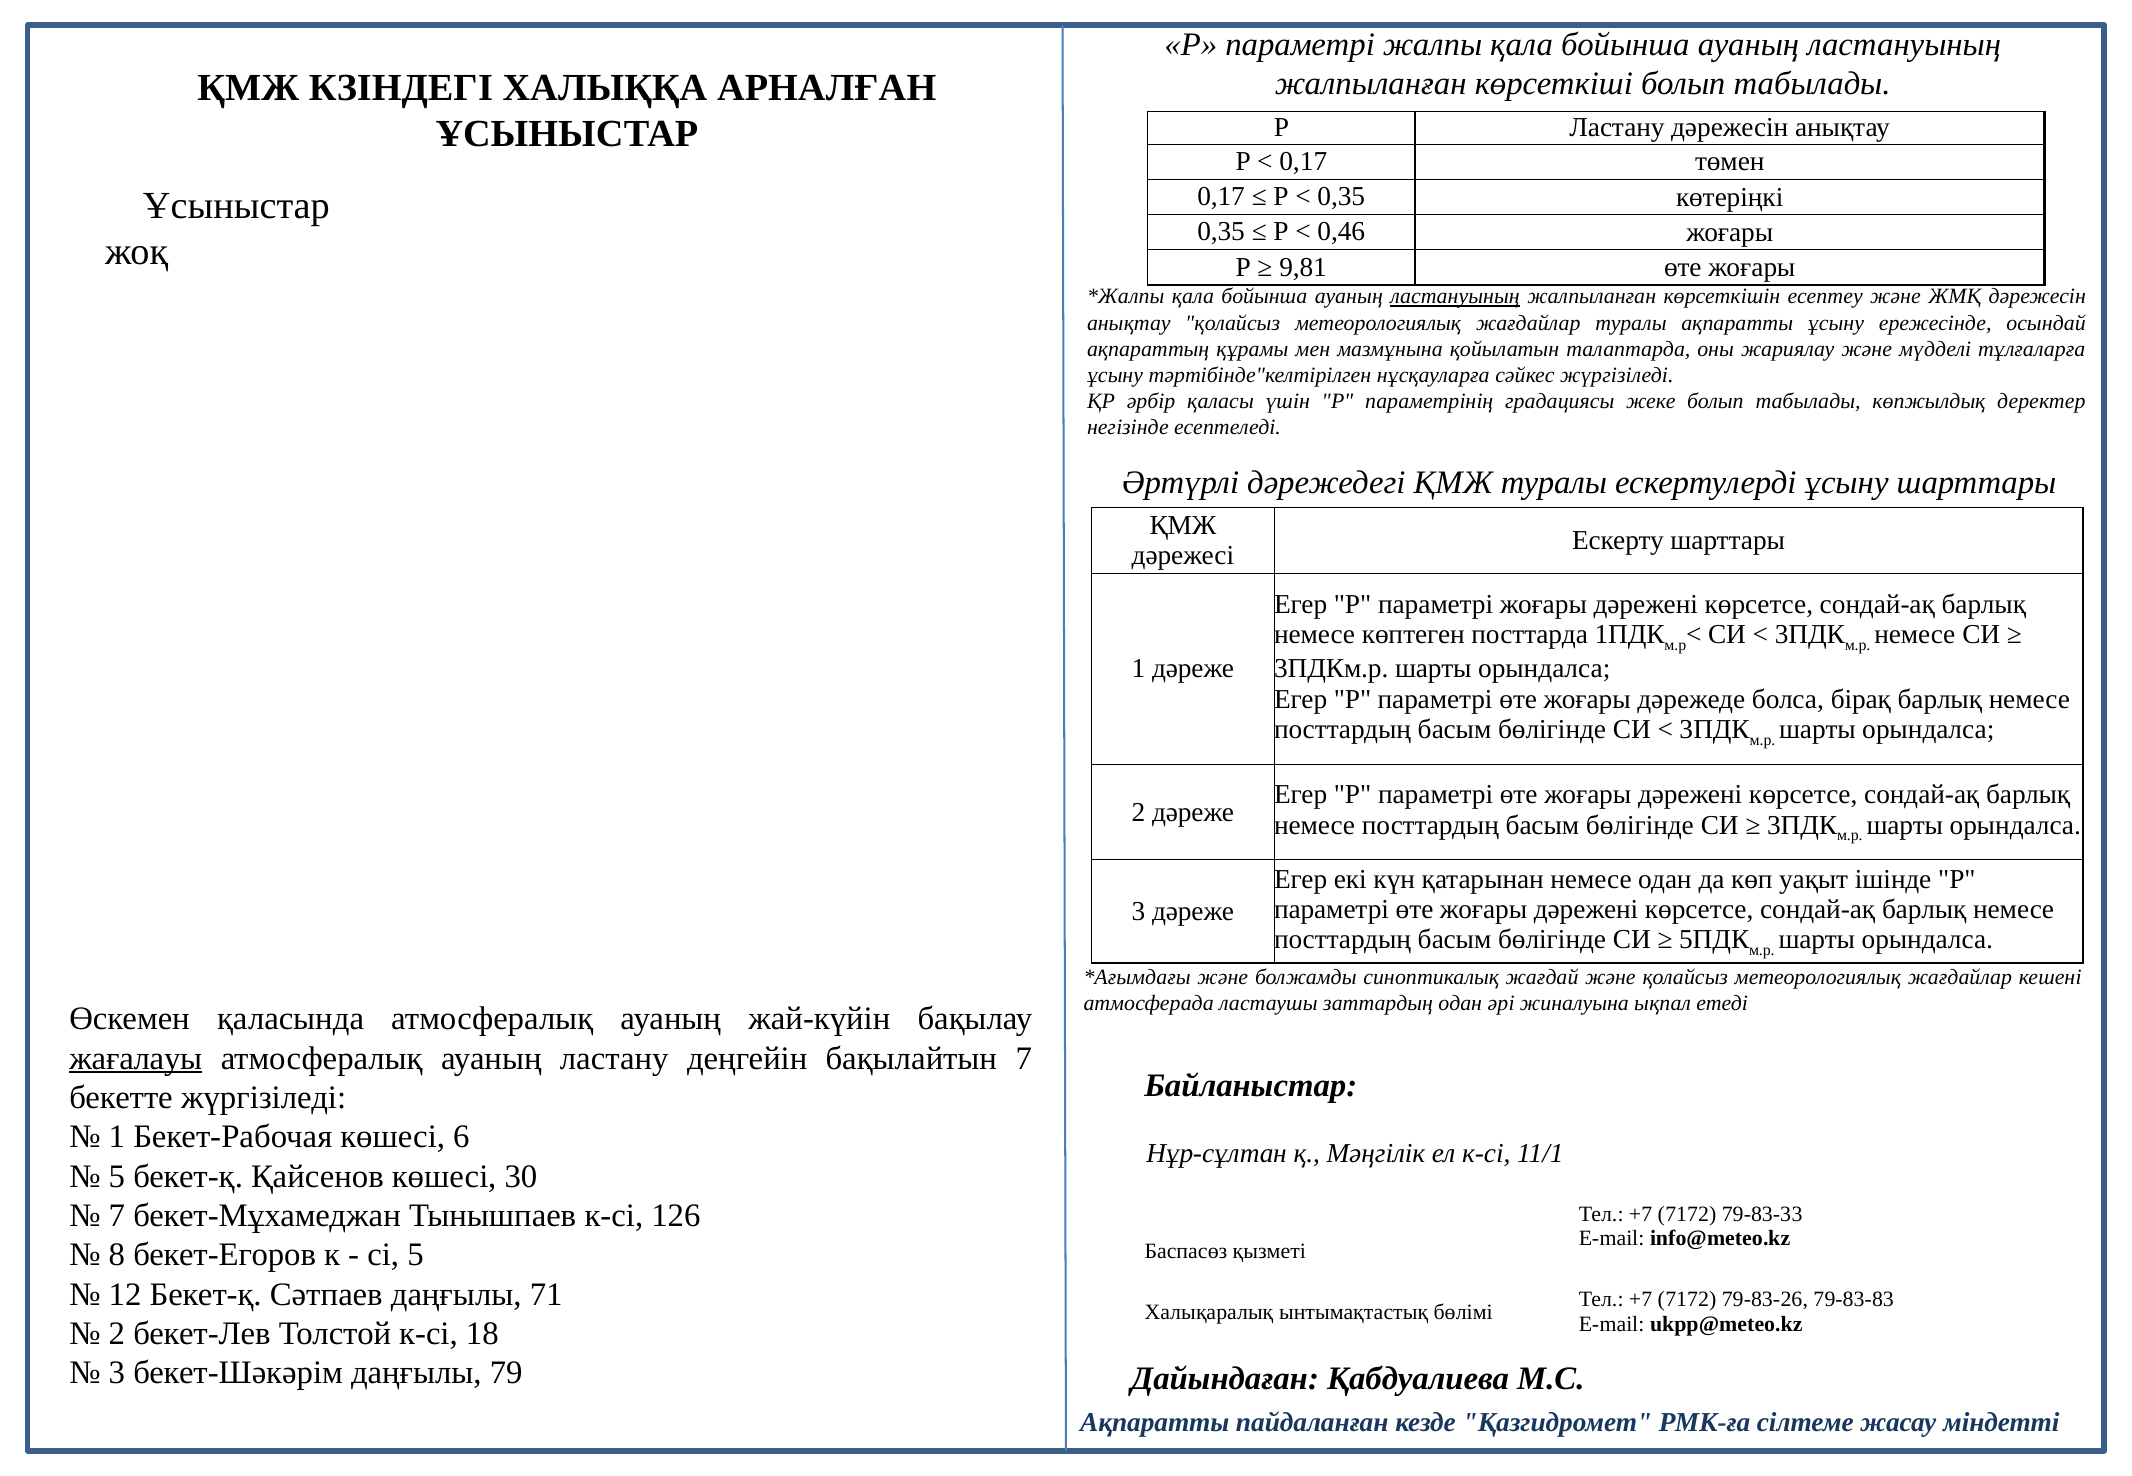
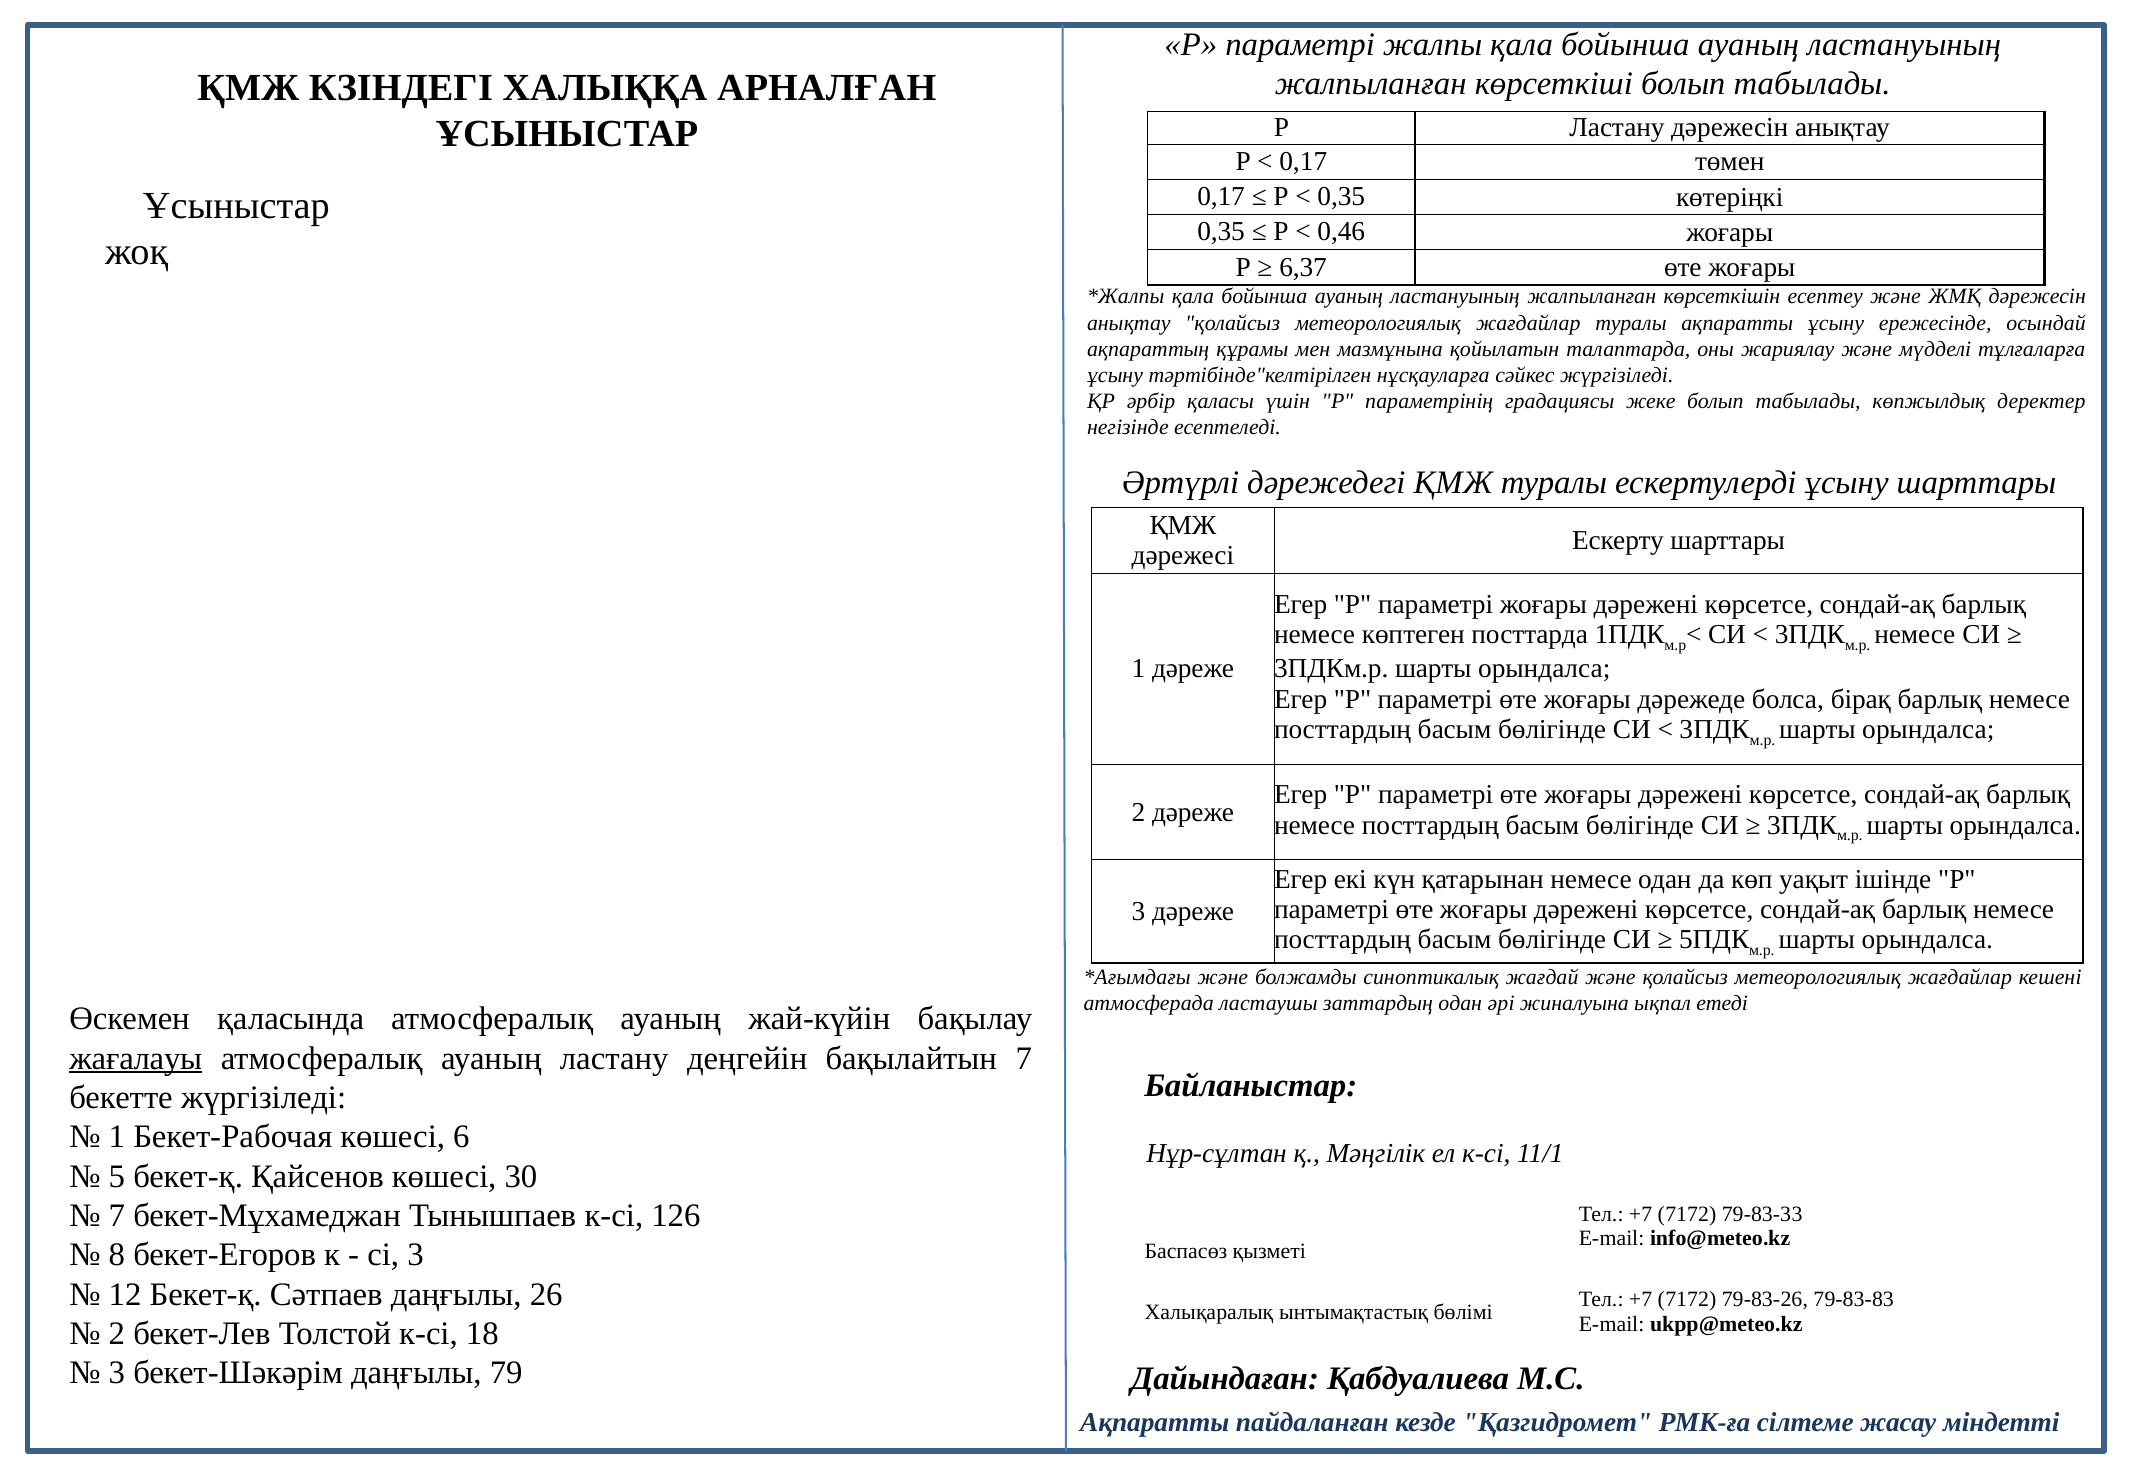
9,81: 9,81 -> 6,37 (1303, 267)
ластануының underline: present -> none (1455, 297)
сі 5: 5 -> 3 (416, 1255)
71: 71 -> 26 (546, 1294)
